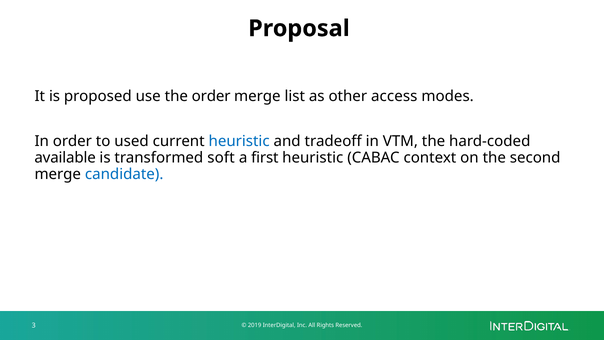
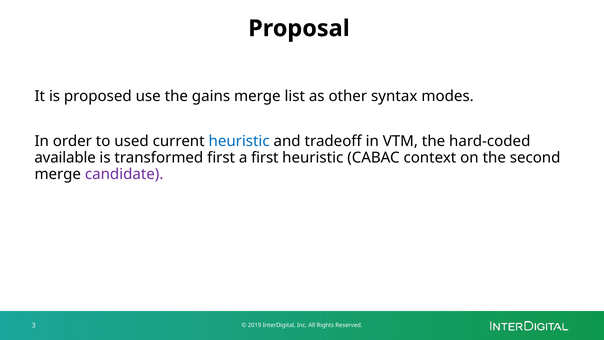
the order: order -> gains (211, 96)
access: access -> syntax (394, 96)
transformed soft: soft -> first (221, 158)
candidate colour: blue -> purple (124, 174)
